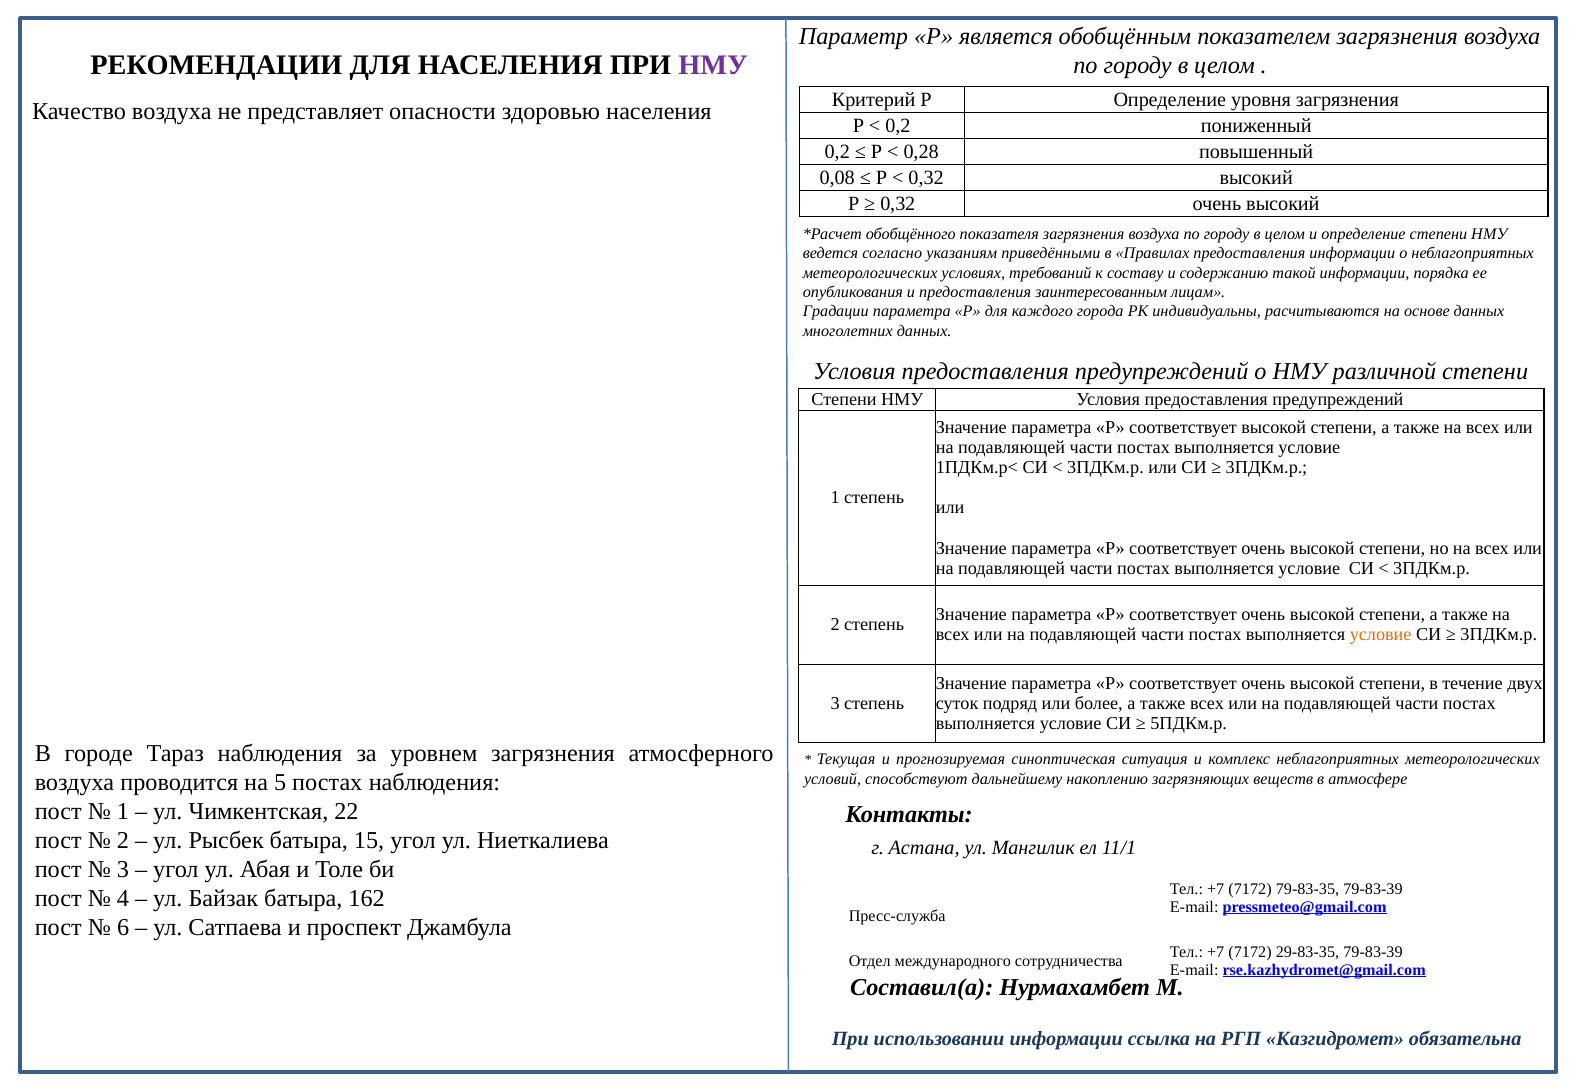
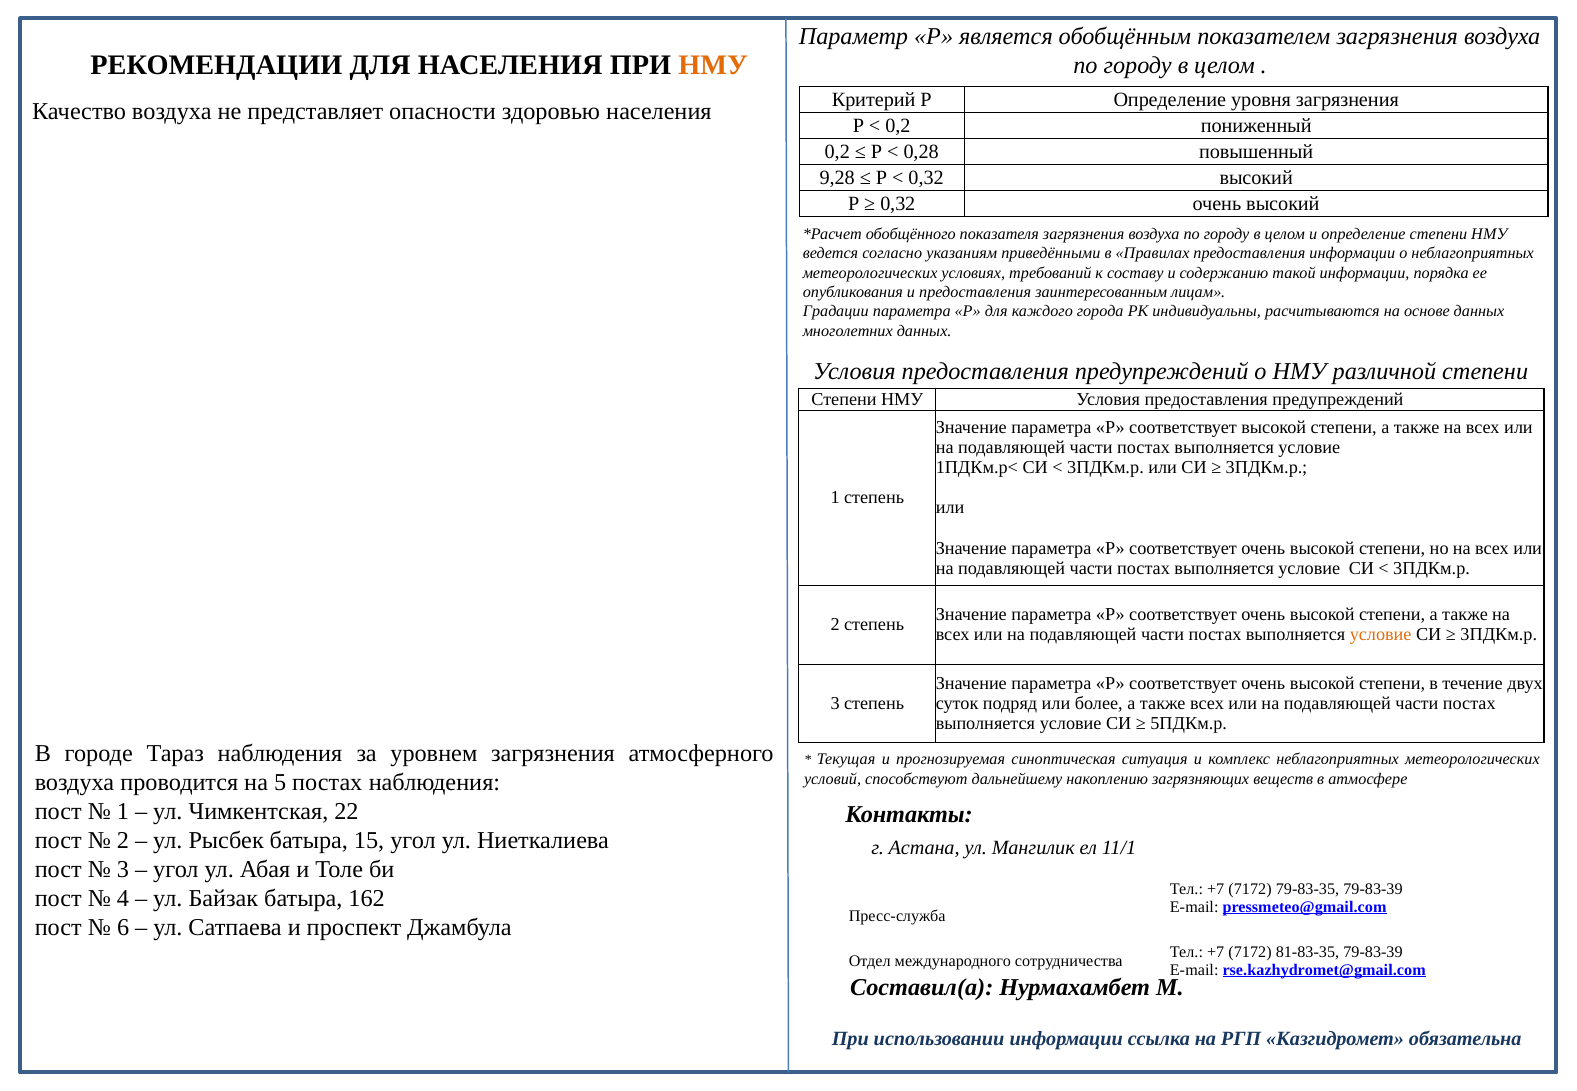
НМУ colour: purple -> orange (713, 65)
0,08: 0,08 -> 9,28 (837, 177)
29-83-35: 29-83-35 -> 81-83-35 (1307, 952)
